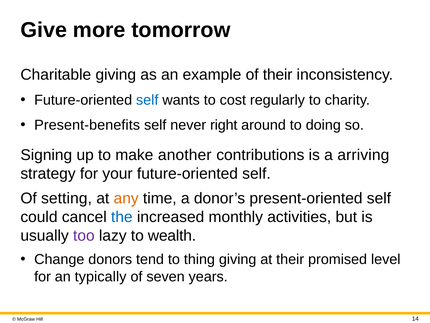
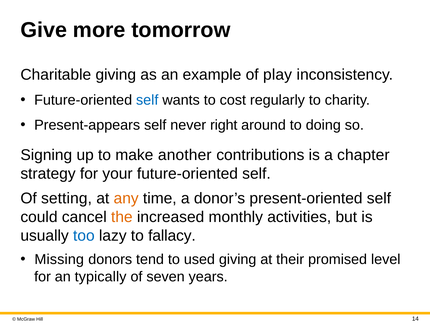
of their: their -> play (278, 74)
Present-benefits: Present-benefits -> Present-appears (87, 125)
arriving: arriving -> chapter (363, 155)
the colour: blue -> orange (122, 217)
too colour: purple -> blue (84, 235)
wealth: wealth -> fallacy (172, 235)
Change: Change -> Missing (59, 259)
thing: thing -> used (199, 259)
